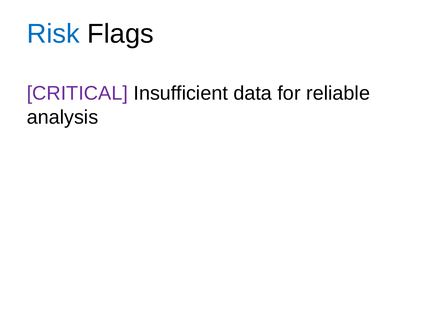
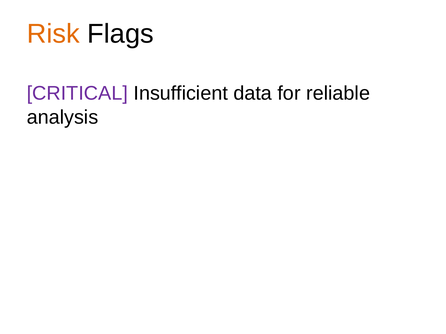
Risk colour: blue -> orange (53, 34)
